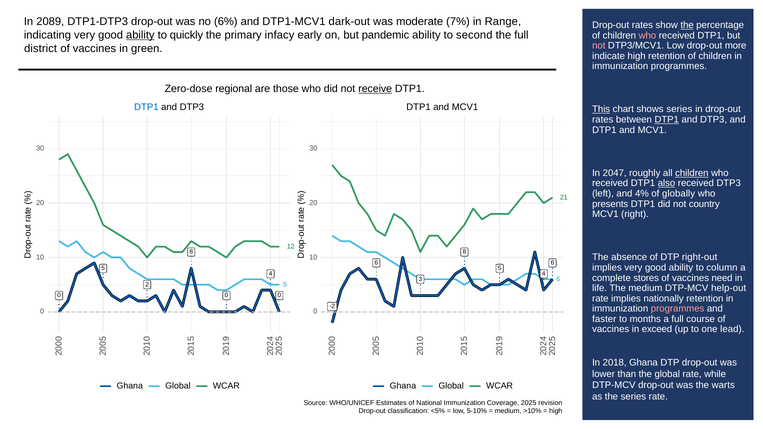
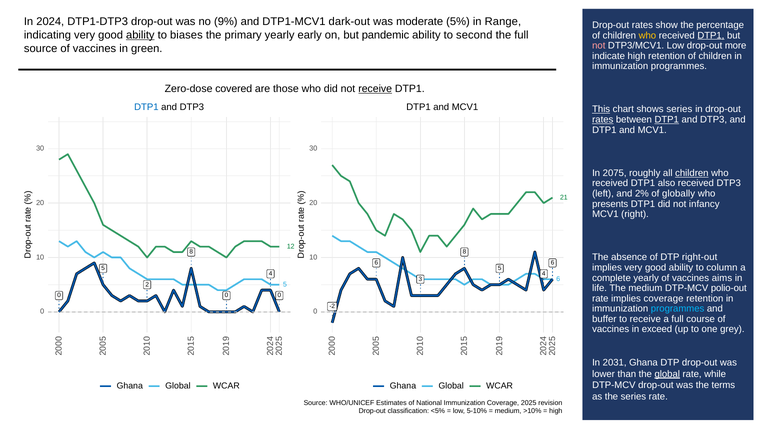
2089: 2089 -> 2024 (50, 22)
6%: 6% -> 9% (226, 22)
7%: 7% -> 5% (458, 22)
the underline: present -> none (687, 25)
quickly: quickly -> biases (186, 35)
primary infacy: infacy -> yearly (280, 35)
who colour: pink -> yellow (647, 35)
DTP1 underline: none -> present (711, 35)
district: district -> source (41, 48)
regional: regional -> covered (234, 89)
rates underline: none -> present (603, 120)
2047: 2047 -> 2075 (615, 173)
also underline: present -> none (666, 183)
4%: 4% -> 2% (642, 194)
country: country -> infancy (704, 204)
complete stores: stores -> yearly (646, 278)
need: need -> aims (722, 278)
help-out: help-out -> polio-out (729, 288)
implies nationally: nationally -> coverage (664, 299)
programmes colour: pink -> light blue (678, 309)
faster: faster -> buffer (604, 319)
to months: months -> receive (645, 319)
lead: lead -> grey (732, 329)
2018: 2018 -> 2031 (615, 363)
global underline: none -> present (667, 374)
warts: warts -> terms (723, 386)
